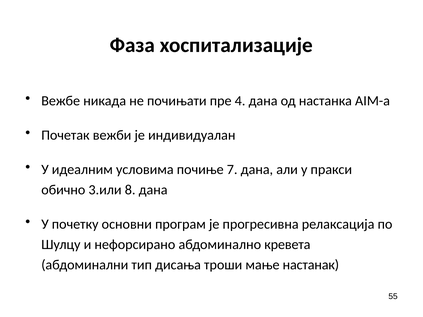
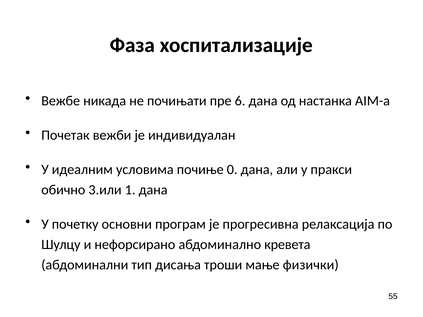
4: 4 -> 6 (240, 101)
7: 7 -> 0 (232, 170)
8: 8 -> 1 (130, 190)
настанак: настанак -> физички (311, 265)
